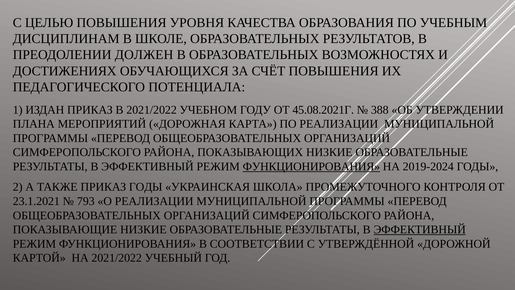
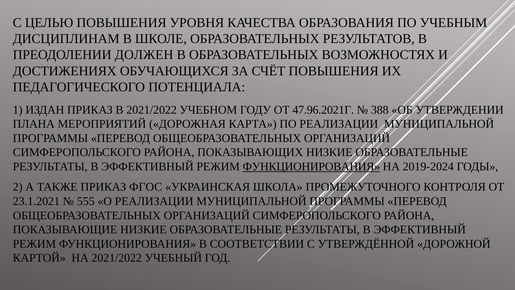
45.08.2021Г: 45.08.2021Г -> 47.96.2021Г (323, 110)
ПРИКАЗ ГОДЫ: ГОДЫ -> ФГОС (146, 187)
793: 793 -> 555 (86, 201)
ЭФФЕКТИВНЫЙ underline: present -> none (420, 229)
